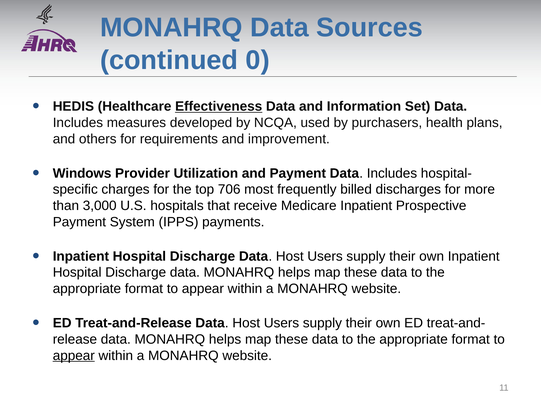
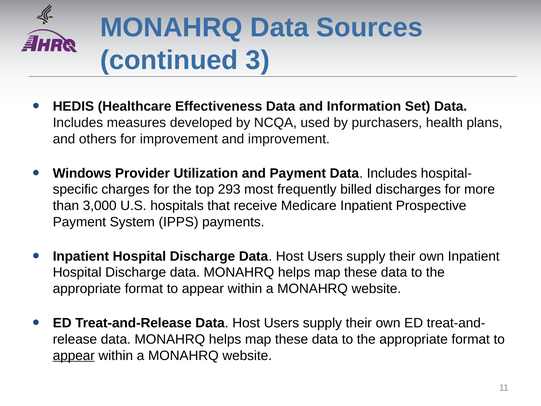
0: 0 -> 3 (258, 60)
Effectiveness underline: present -> none (219, 106)
for requirements: requirements -> improvement (179, 139)
706: 706 -> 293 (229, 189)
